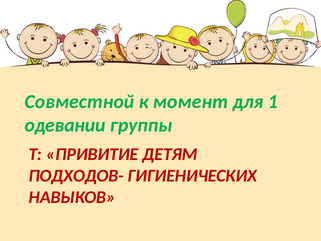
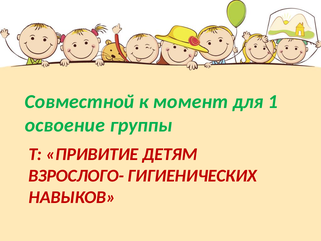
одевании: одевании -> освоение (65, 125)
ПОДХОДОВ-: ПОДХОДОВ- -> ВЗРОСЛОГО- (76, 176)
